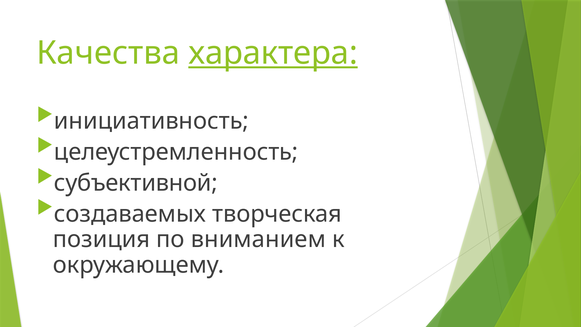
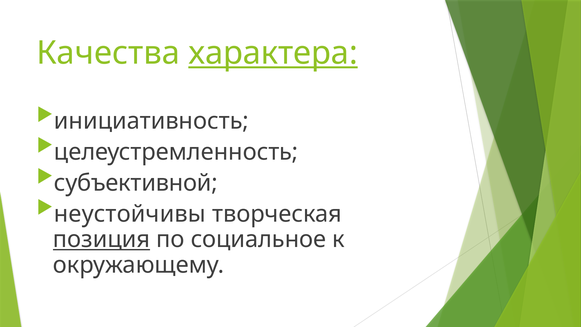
создаваемых: создаваемых -> неустойчивы (130, 214)
позиция underline: none -> present (102, 239)
вниманием: вниманием -> социальное (258, 239)
